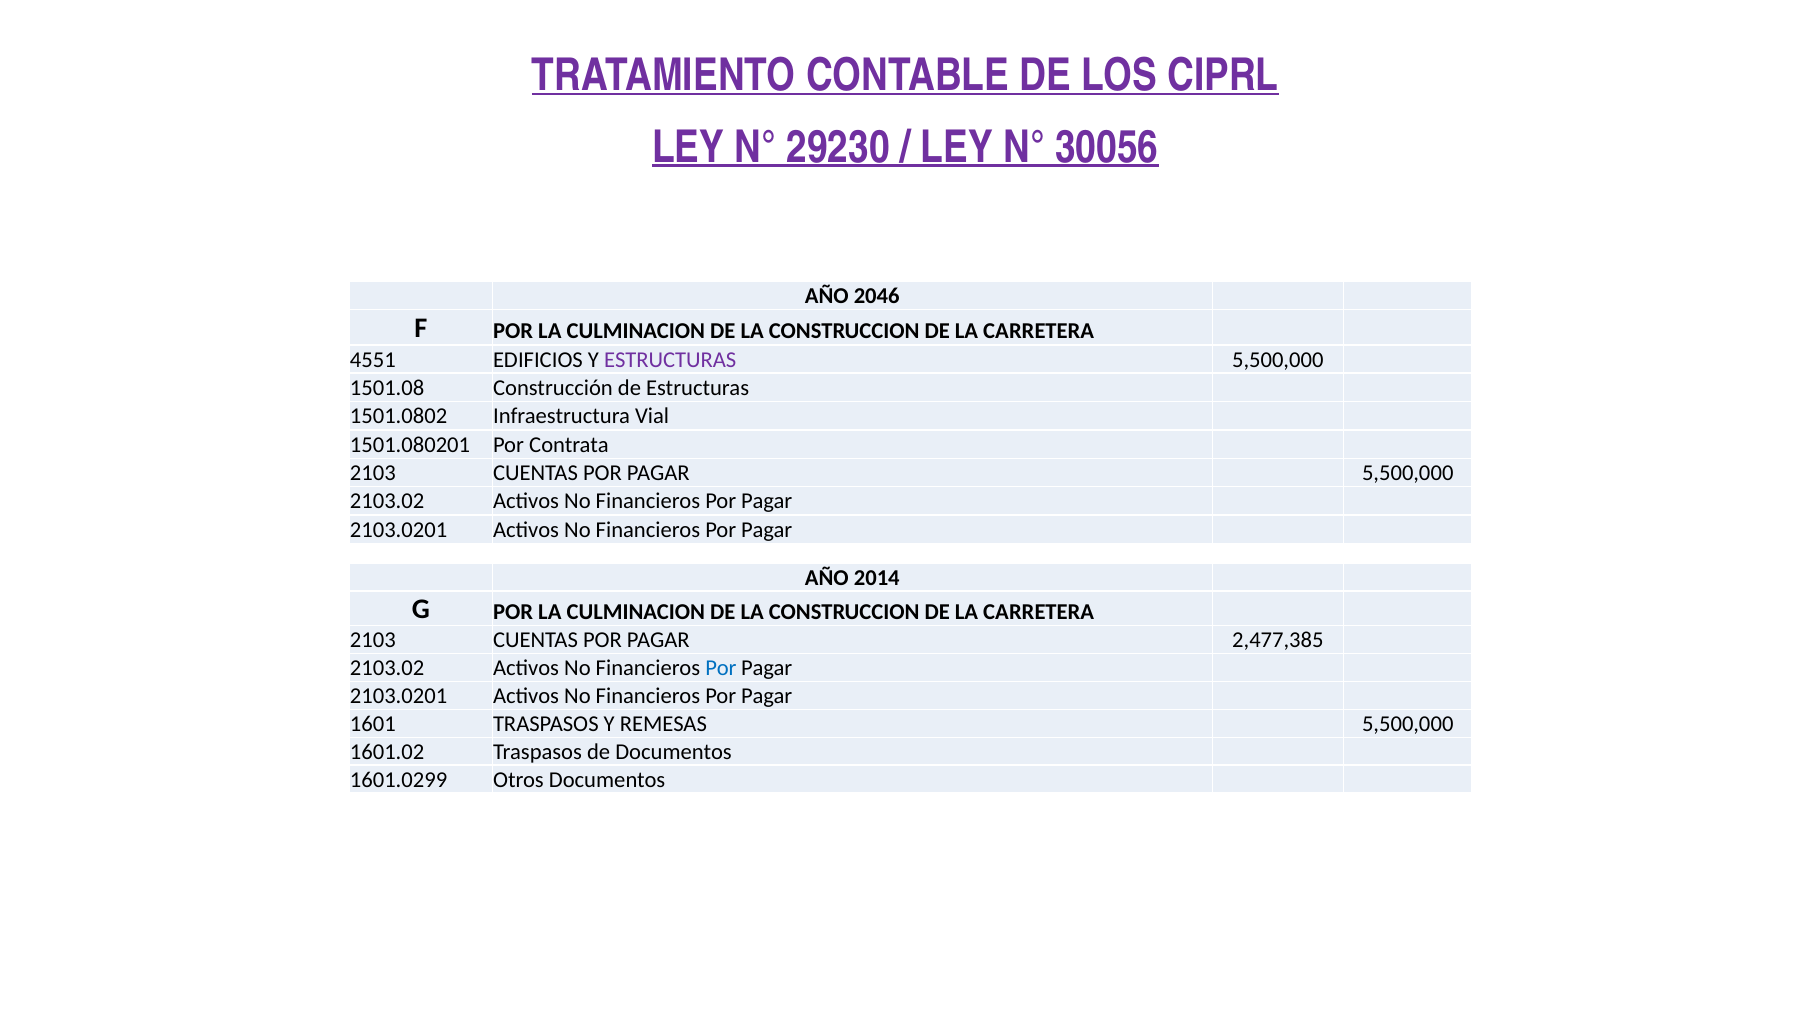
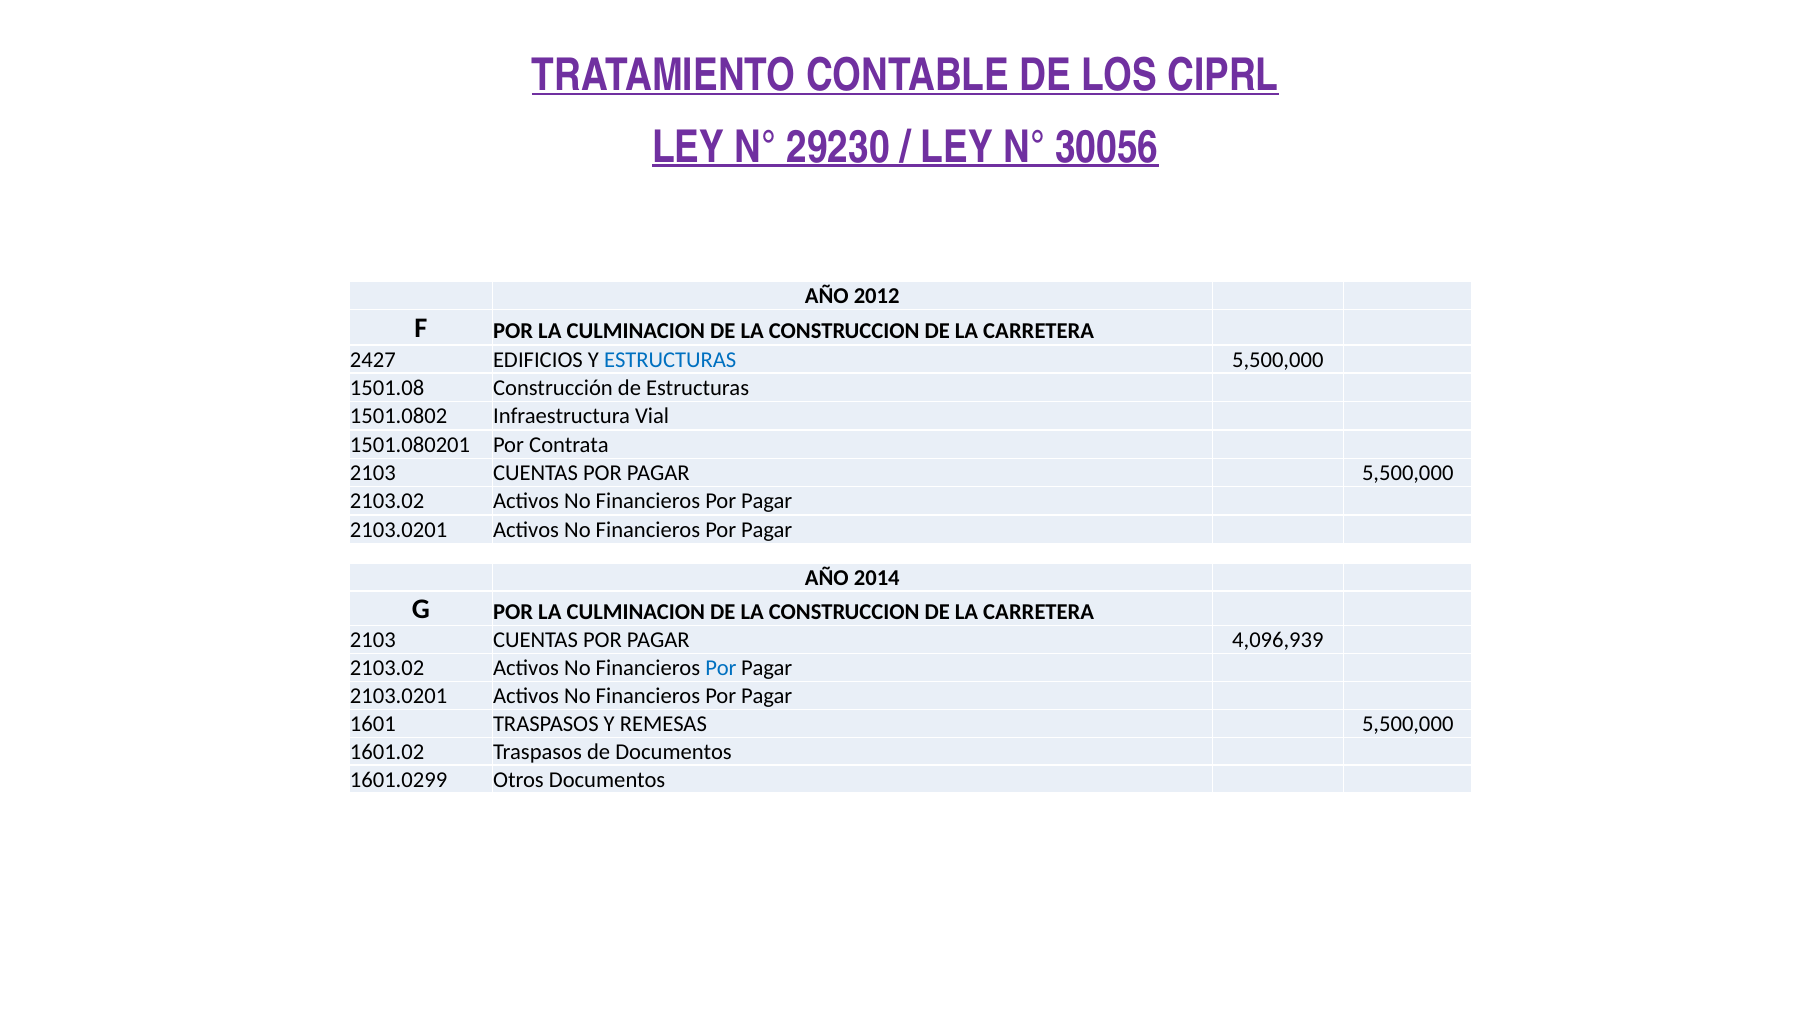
2046: 2046 -> 2012 (877, 296)
4551: 4551 -> 2427 (373, 360)
ESTRUCTURAS colour: purple -> blue (670, 360)
2,477,385: 2,477,385 -> 4,096,939 (1278, 640)
